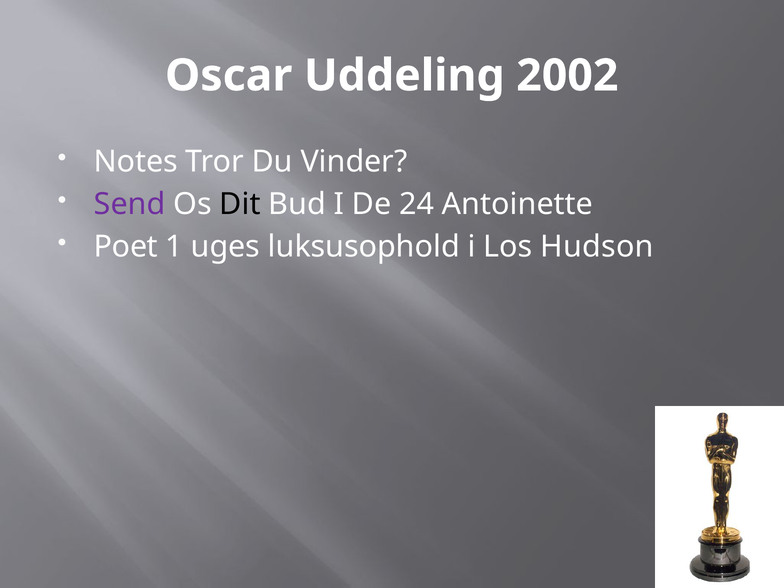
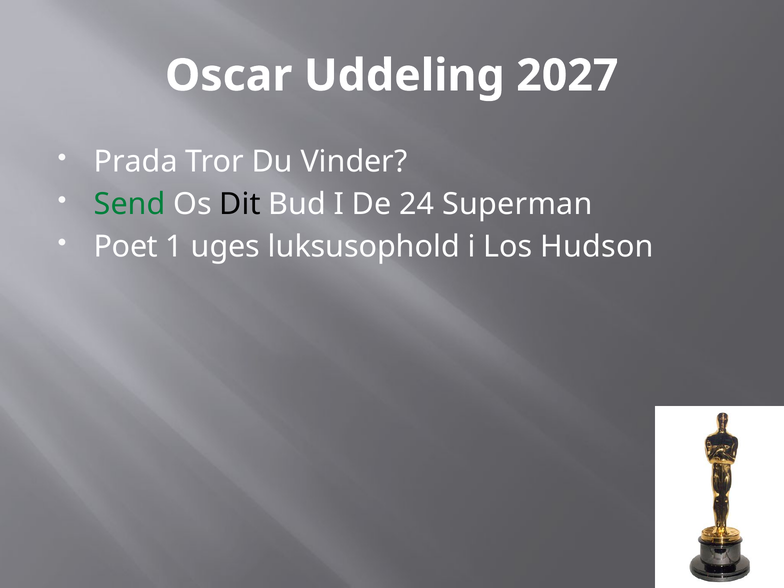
2002: 2002 -> 2027 (567, 76)
Notes: Notes -> Prada (136, 161)
Send colour: purple -> green (130, 204)
Antoinette: Antoinette -> Superman (517, 204)
